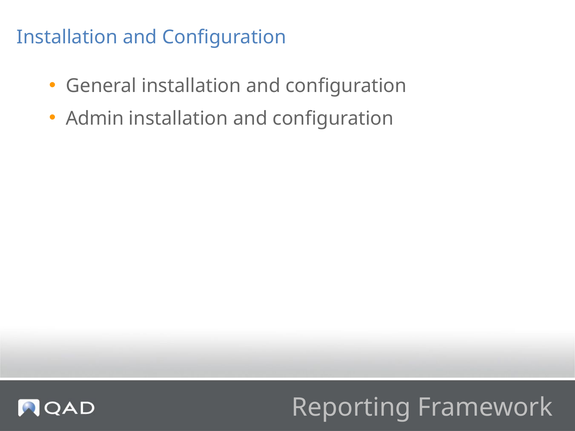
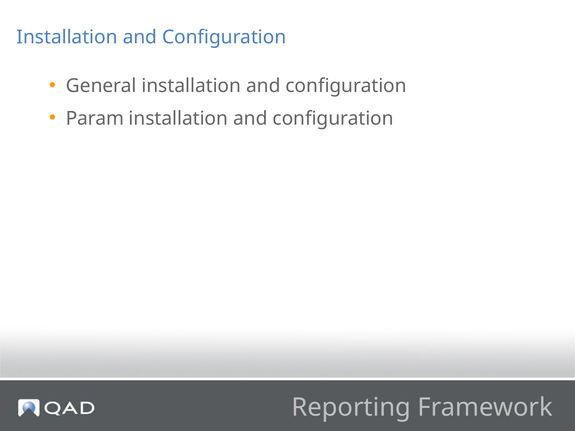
Admin: Admin -> Param (95, 118)
